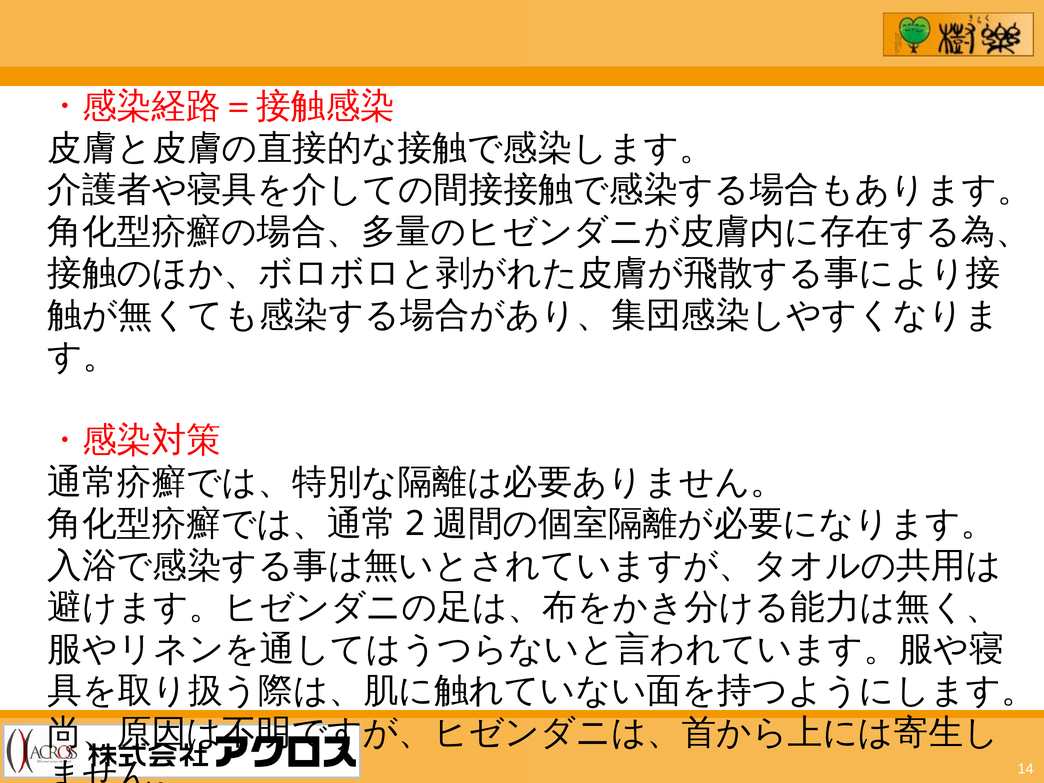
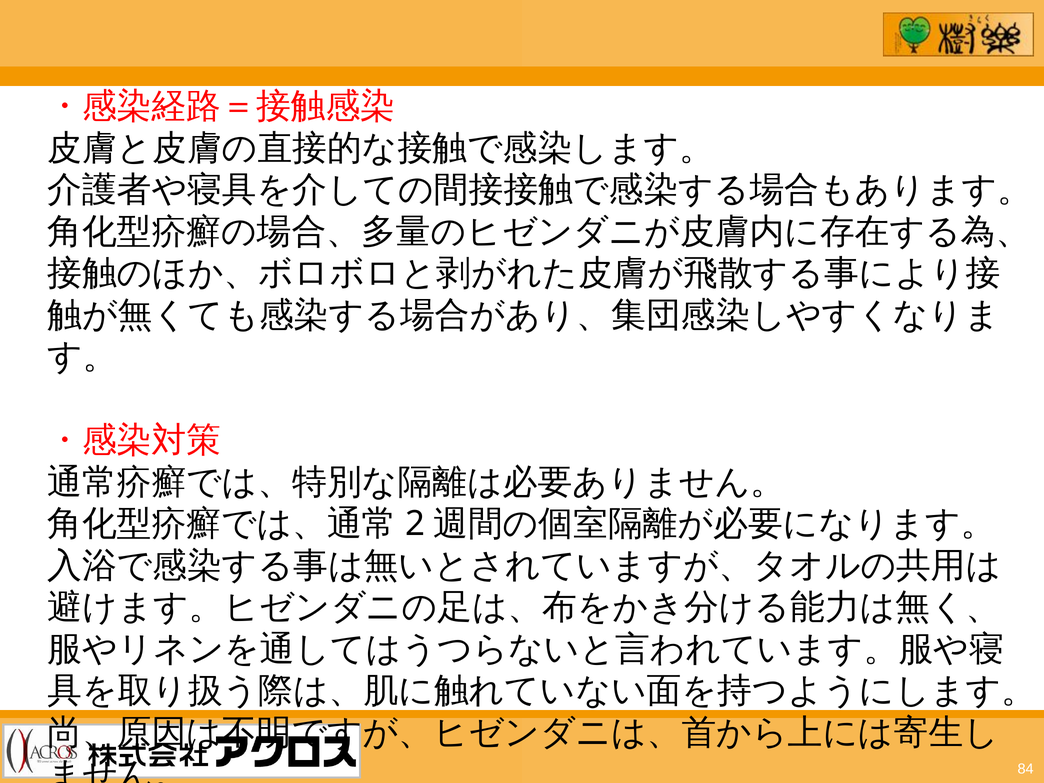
14: 14 -> 84 (1026, 769)
